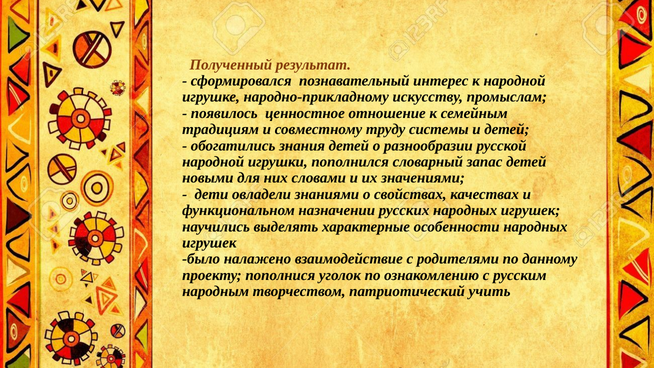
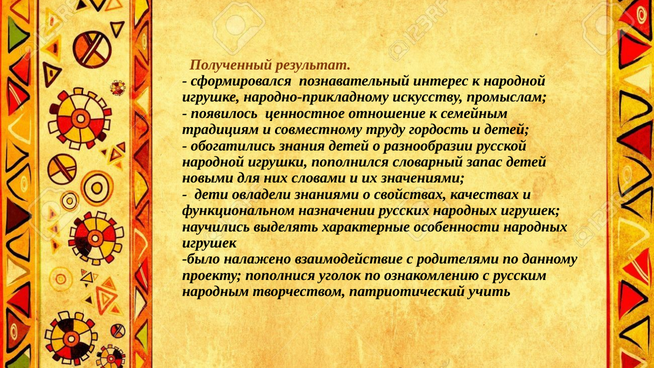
системы: системы -> гордость (439, 129)
